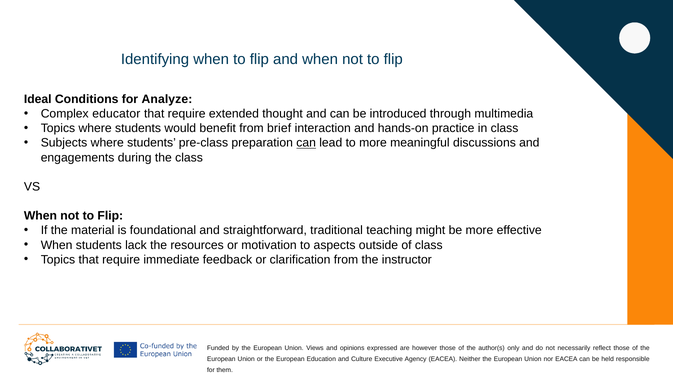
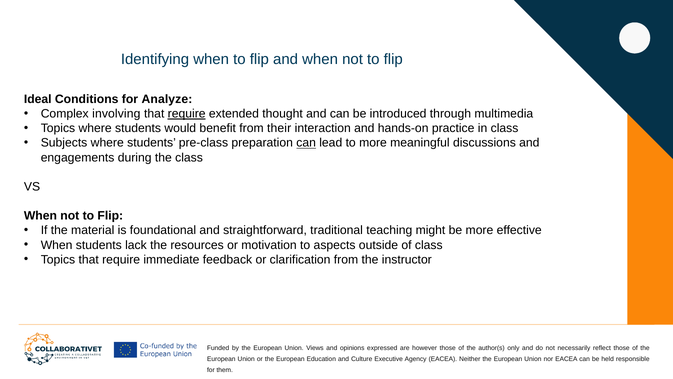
educator: educator -> involving (116, 114)
require underline: none -> present (187, 114)
brief: brief -> their (279, 128)
